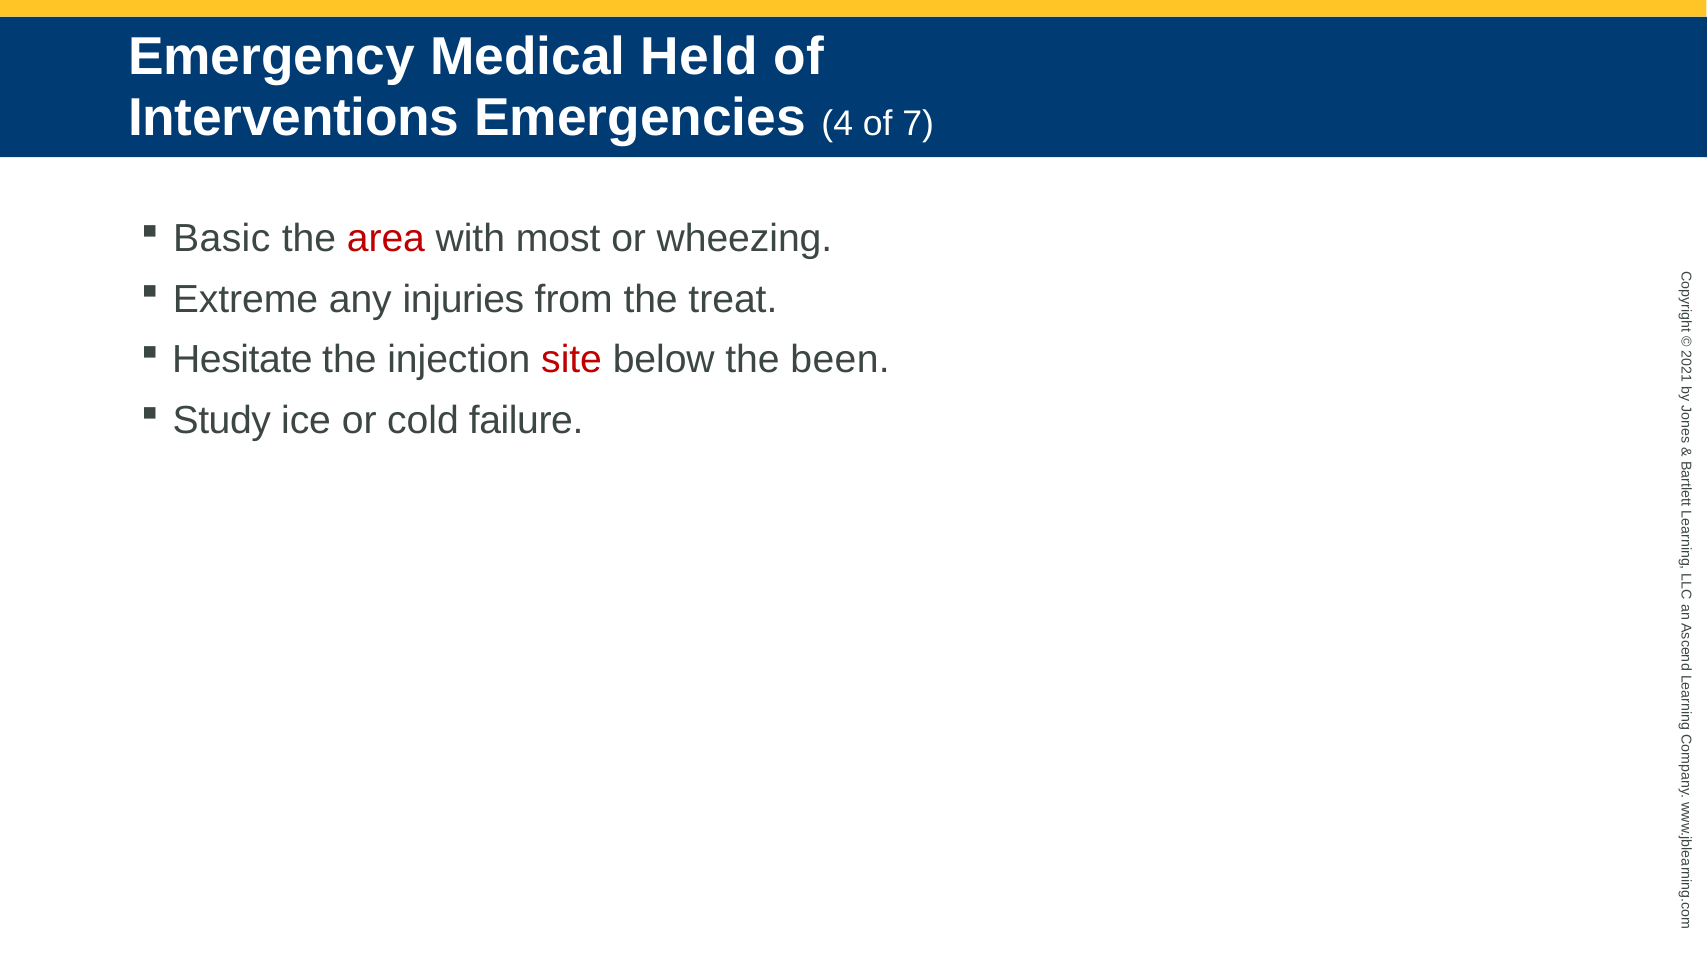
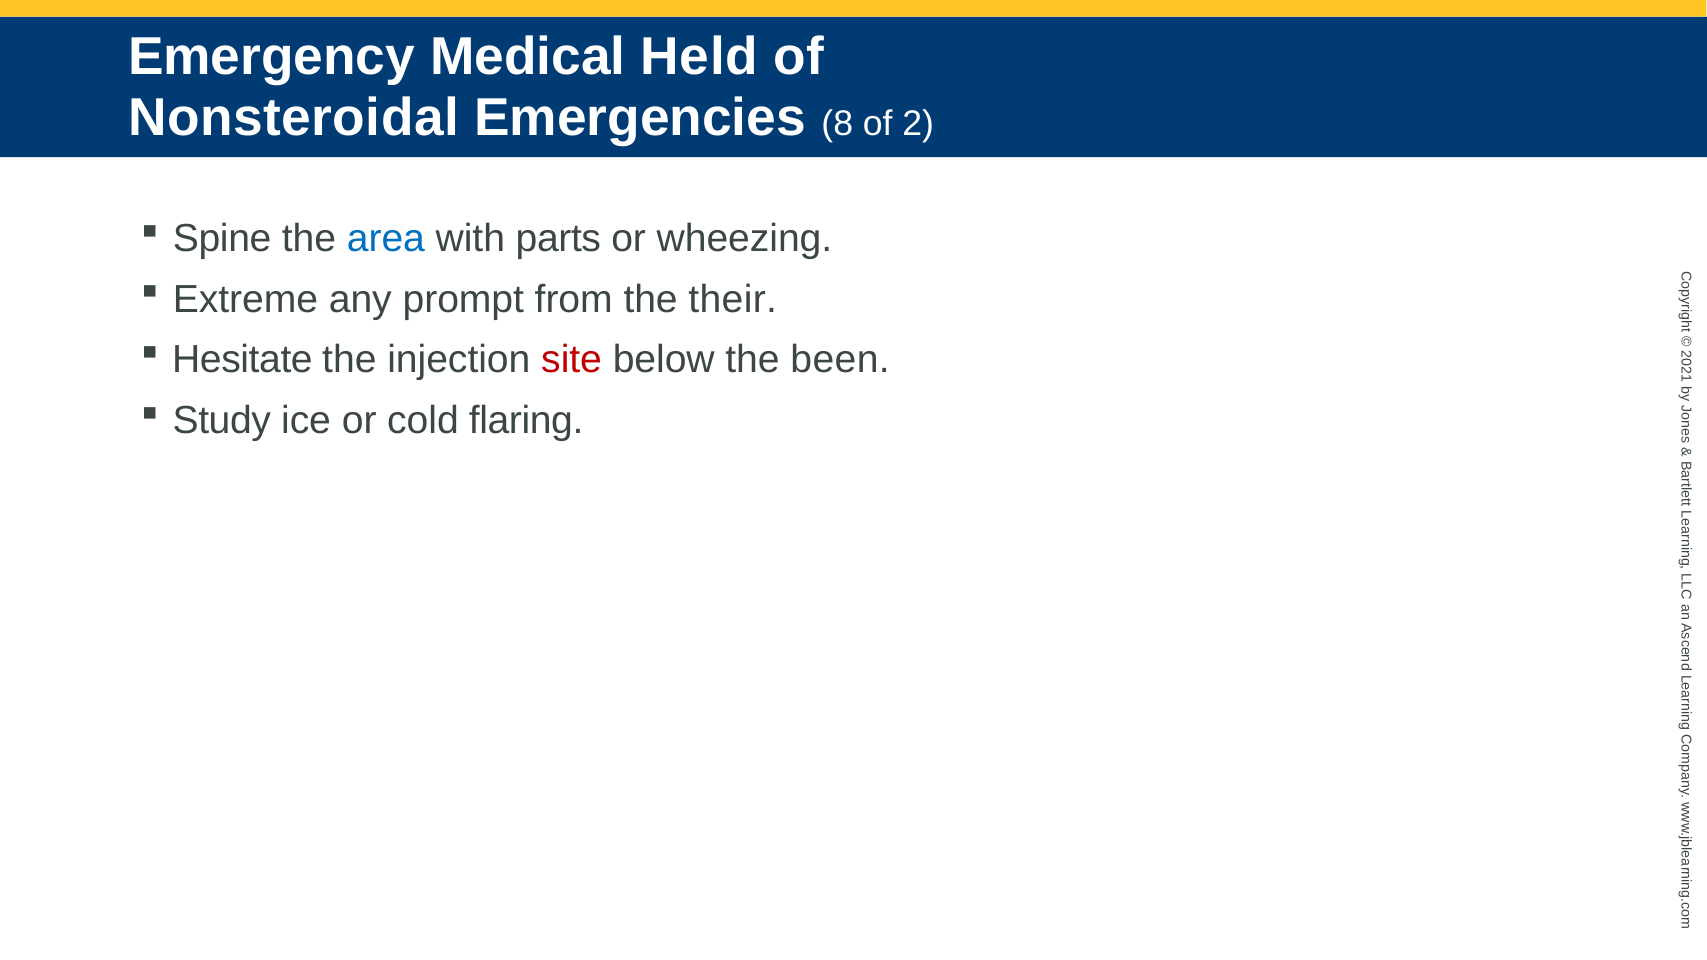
Interventions: Interventions -> Nonsteroidal (293, 118)
4: 4 -> 8 (837, 124)
of 7: 7 -> 2 (918, 124)
Basic: Basic -> Spine (222, 239)
area colour: red -> blue (386, 239)
most: most -> parts (558, 239)
injuries: injuries -> prompt (463, 299)
treat: treat -> their (733, 299)
failure: failure -> flaring (526, 421)
